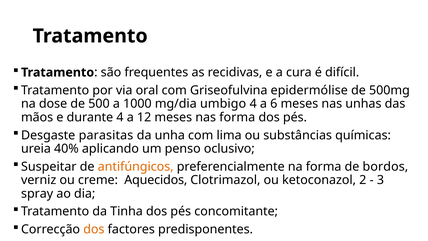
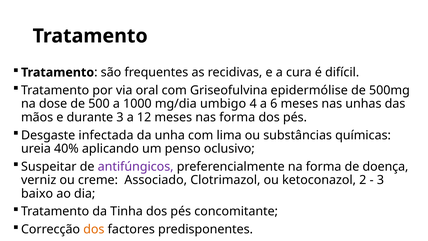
durante 4: 4 -> 3 (120, 117)
parasitas: parasitas -> infectada (106, 135)
antifúngicos colour: orange -> purple (136, 166)
bordos: bordos -> doença (385, 166)
Aquecidos: Aquecidos -> Associado (156, 180)
spray: spray -> baixo (37, 193)
